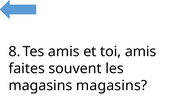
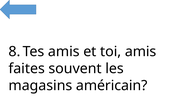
magasins magasins: magasins -> américain (112, 86)
